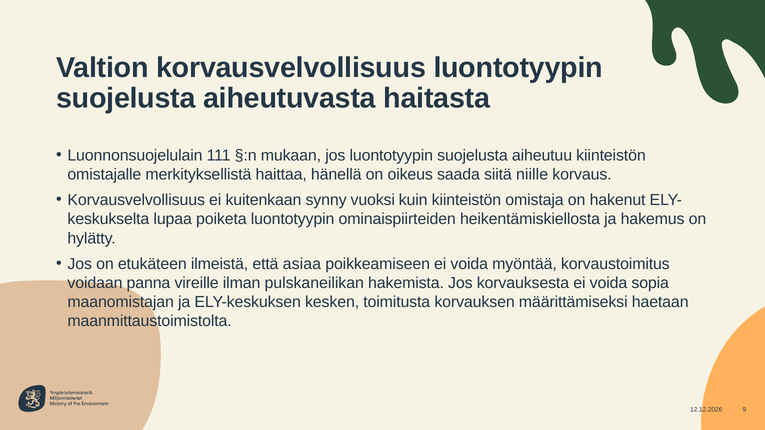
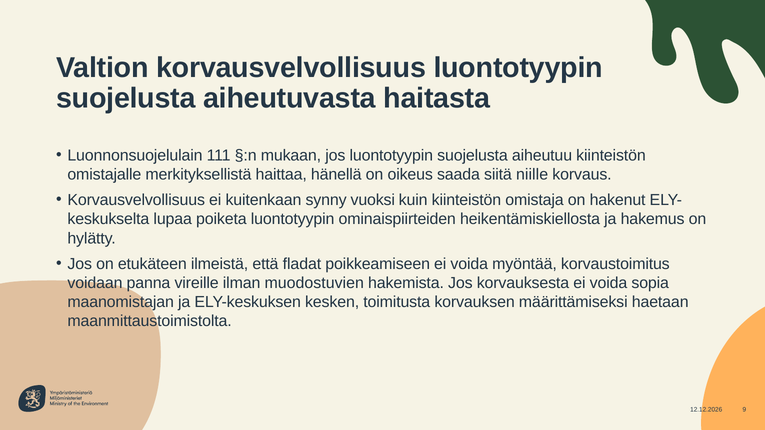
asiaa: asiaa -> fladat (302, 264)
pulskaneilikan: pulskaneilikan -> muodostuvien (314, 283)
